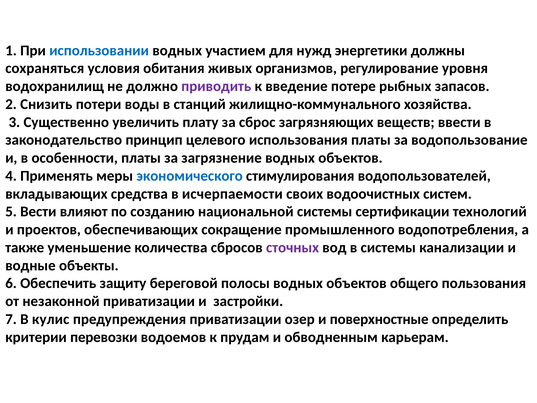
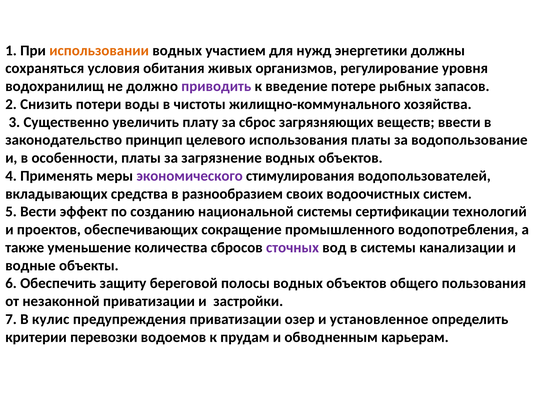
использовании colour: blue -> orange (99, 50)
станций: станций -> чистоты (200, 104)
экономического colour: blue -> purple (190, 176)
исчерпаемости: исчерпаемости -> разнообразием (232, 194)
влияют: влияют -> эффект (84, 212)
поверхностные: поверхностные -> установленное (379, 319)
